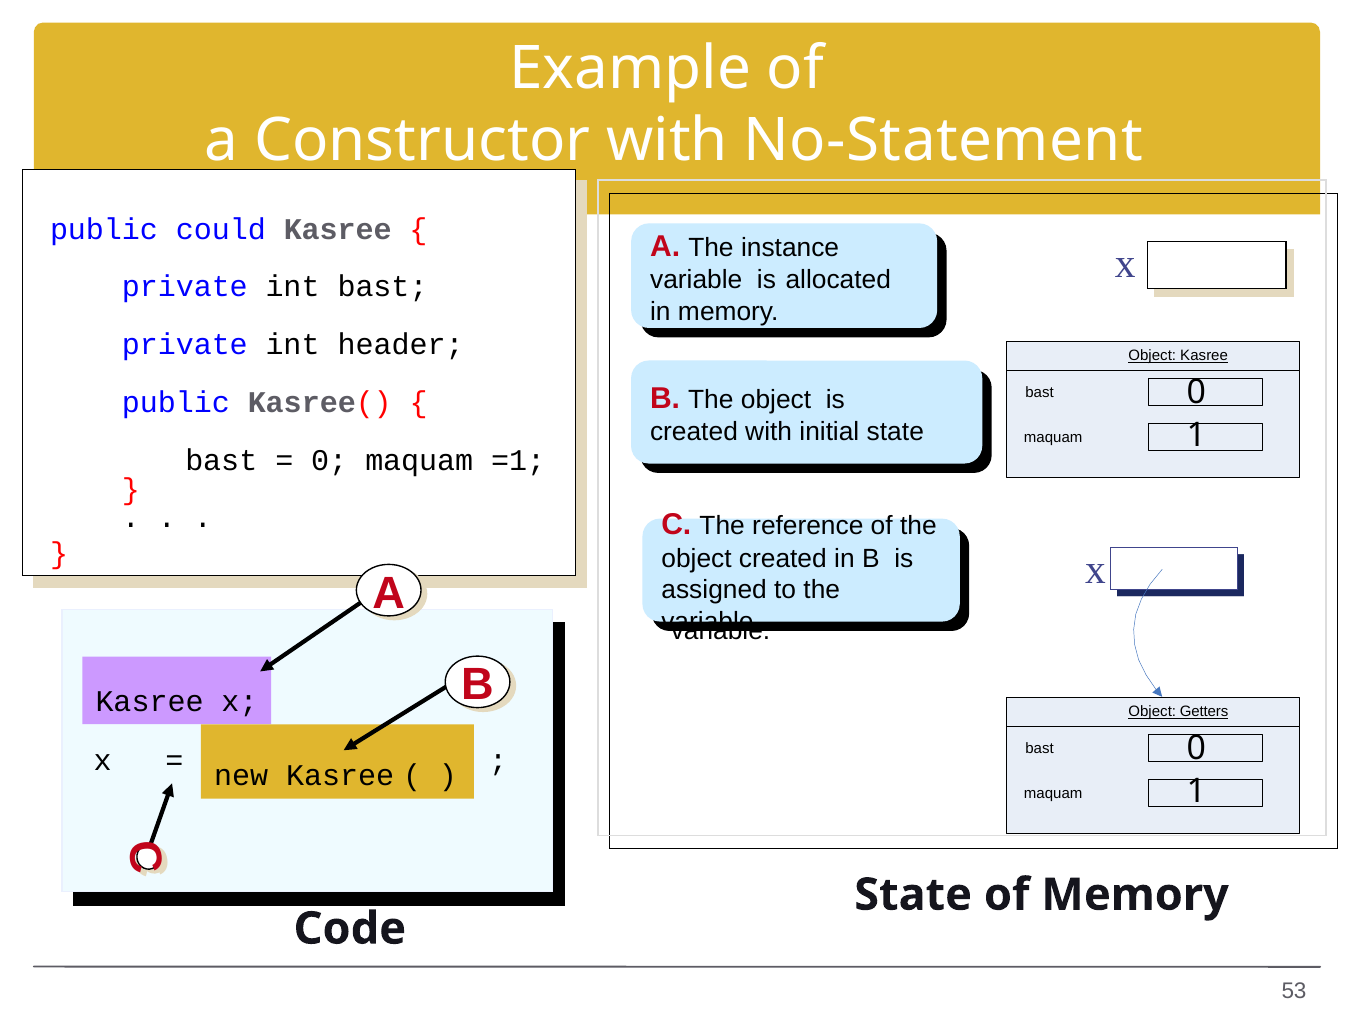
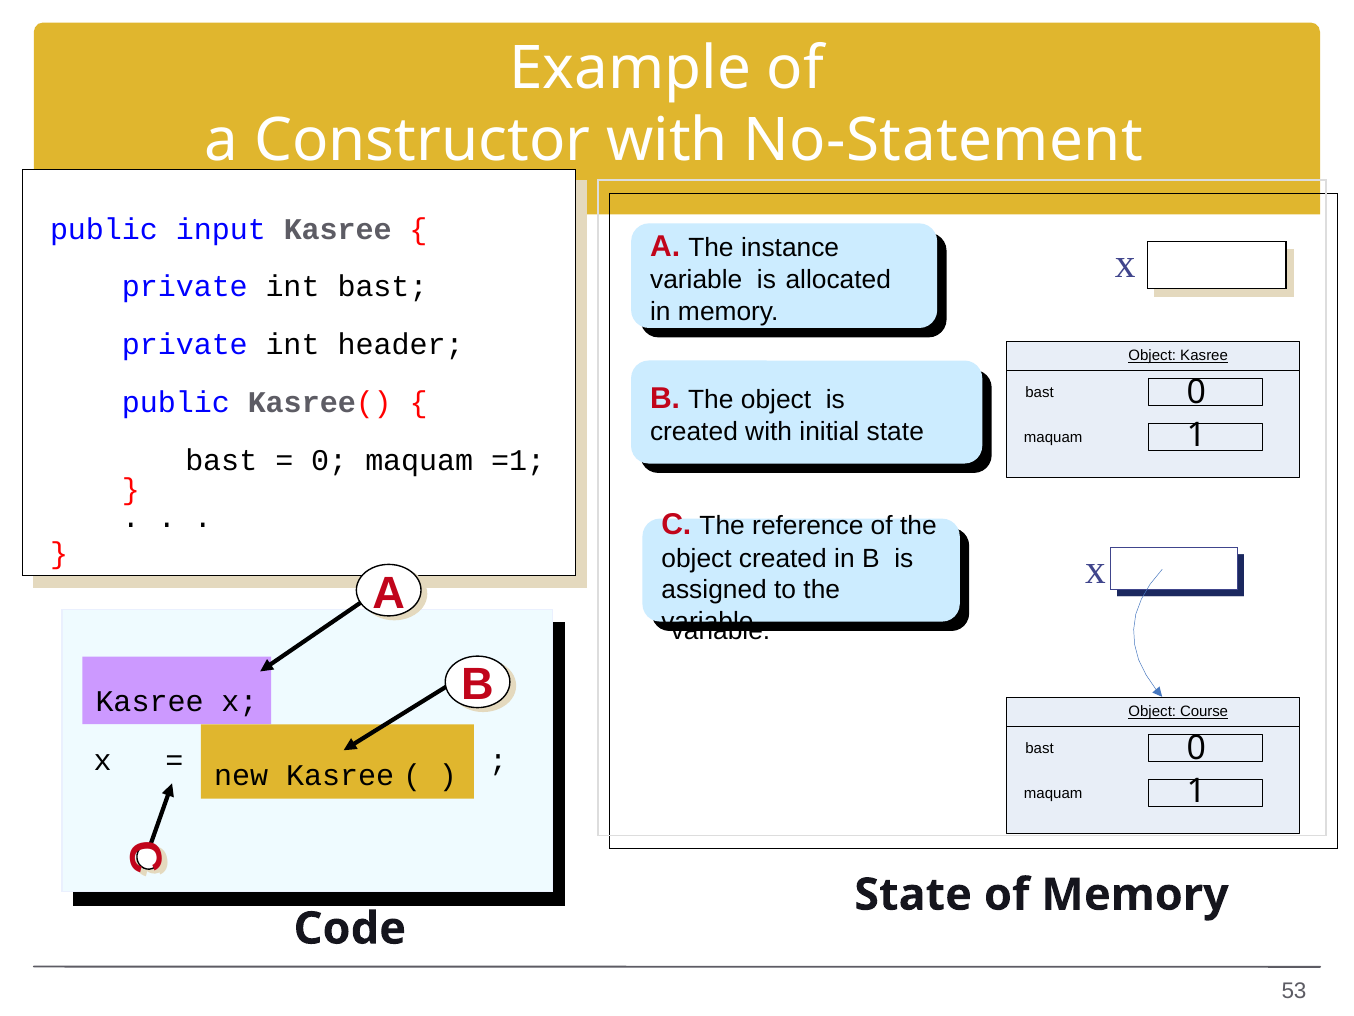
could: could -> input (221, 229)
Getters: Getters -> Course (1204, 711)
